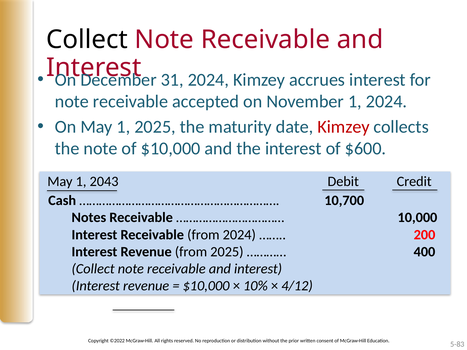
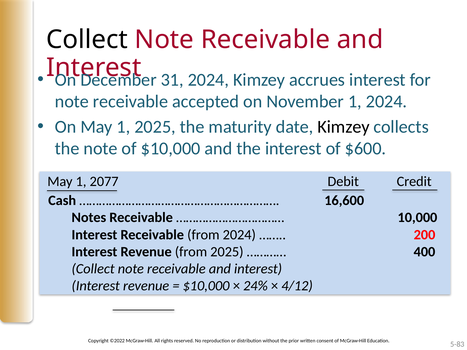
Kimzey colour: red -> black (344, 127)
2043: 2043 -> 2077 (104, 182)
10,700: 10,700 -> 16,600 (344, 201)
10%: 10% -> 24% (256, 286)
